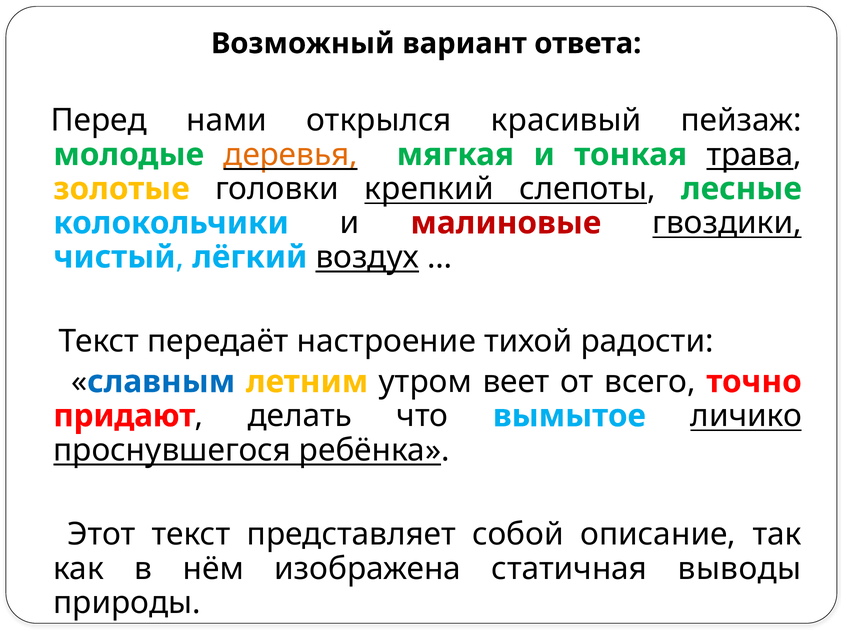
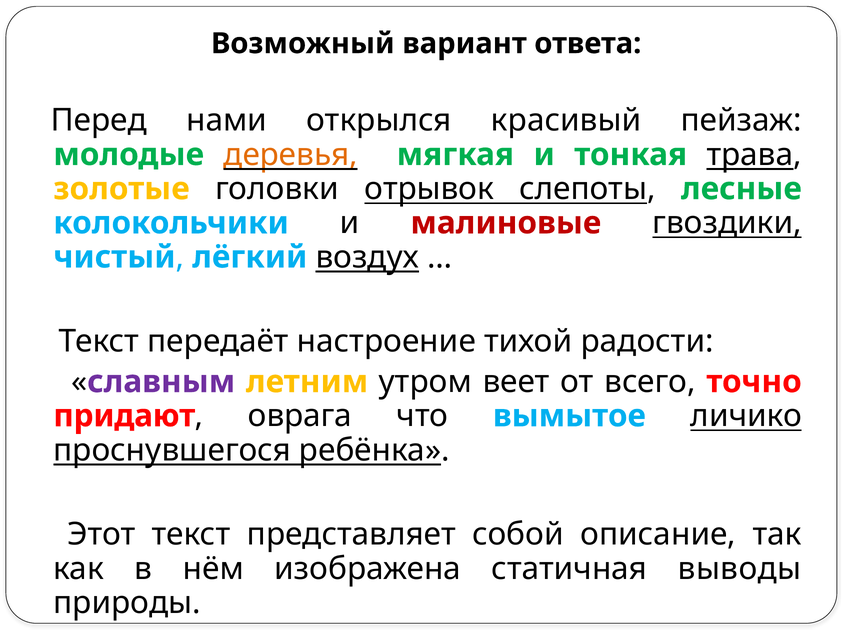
крепкий: крепкий -> отрывок (429, 189)
славным colour: blue -> purple (161, 382)
делать: делать -> оврага (300, 416)
